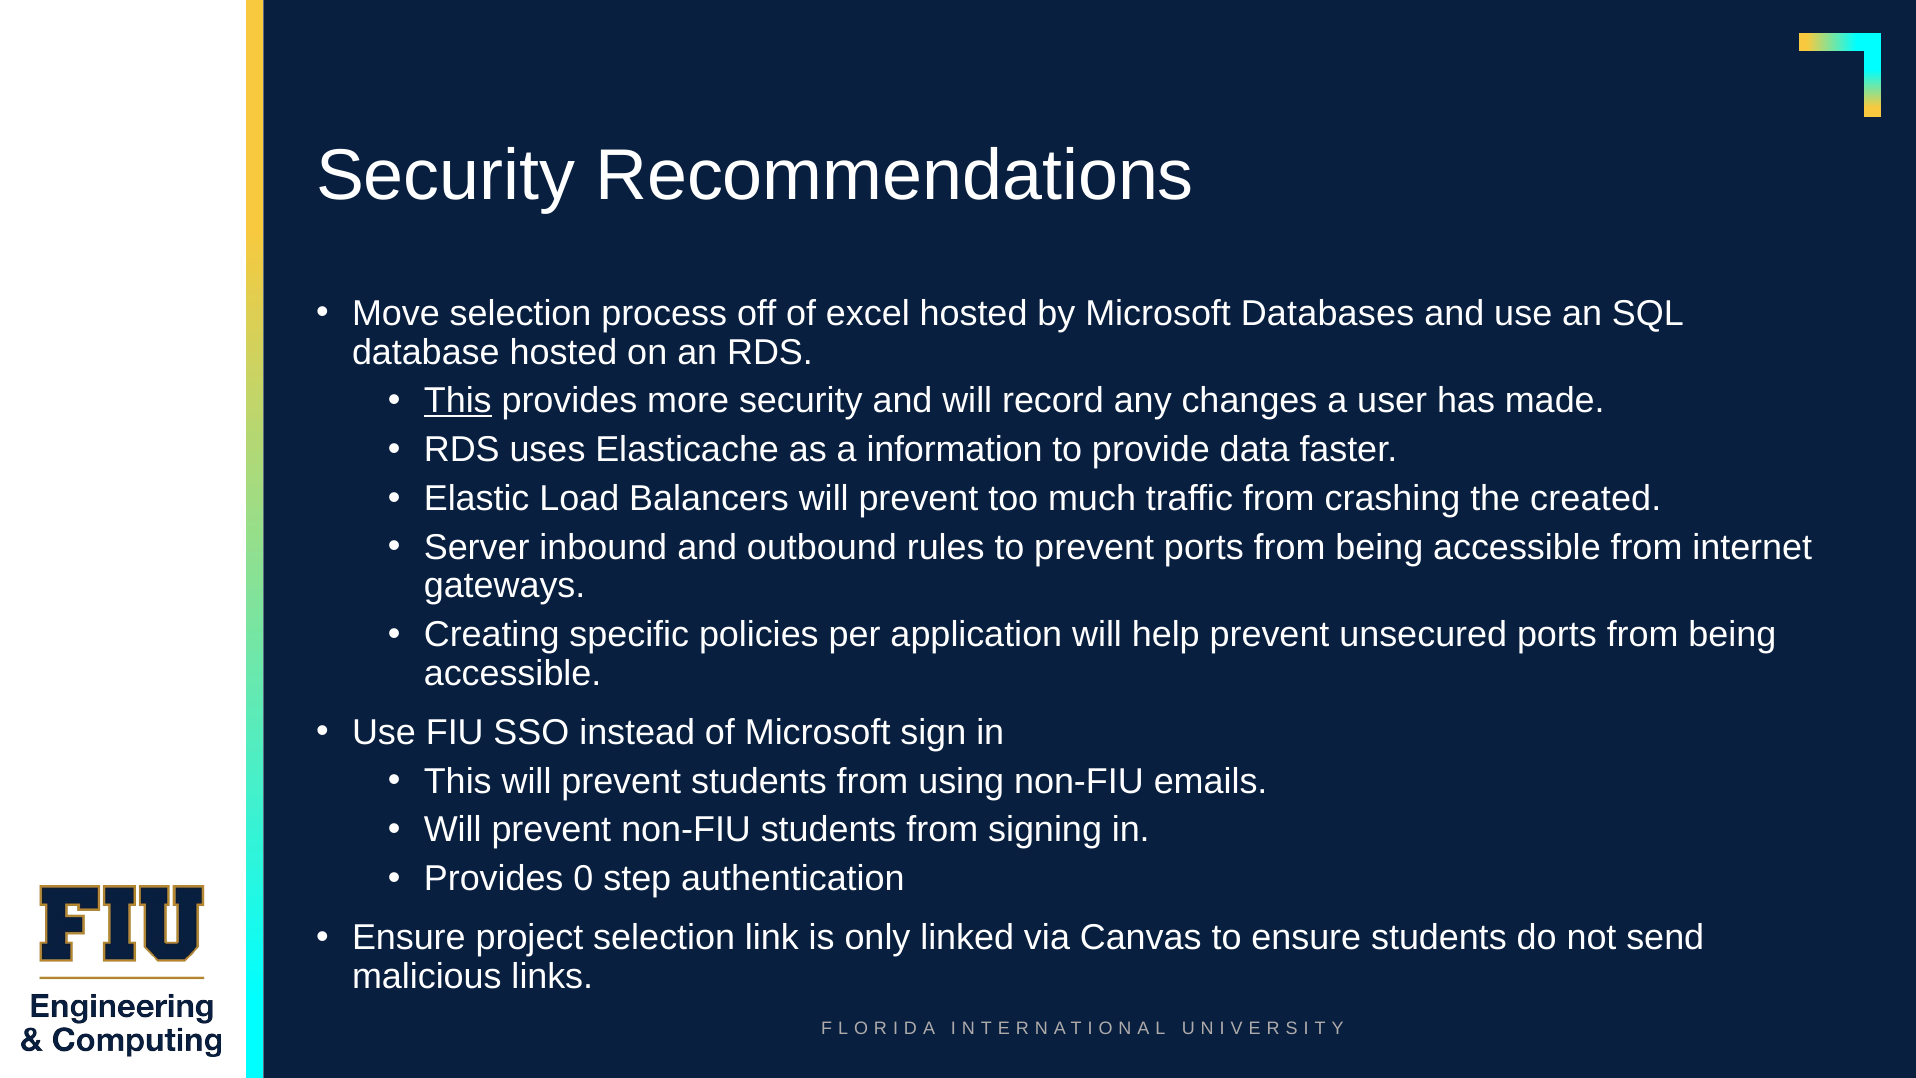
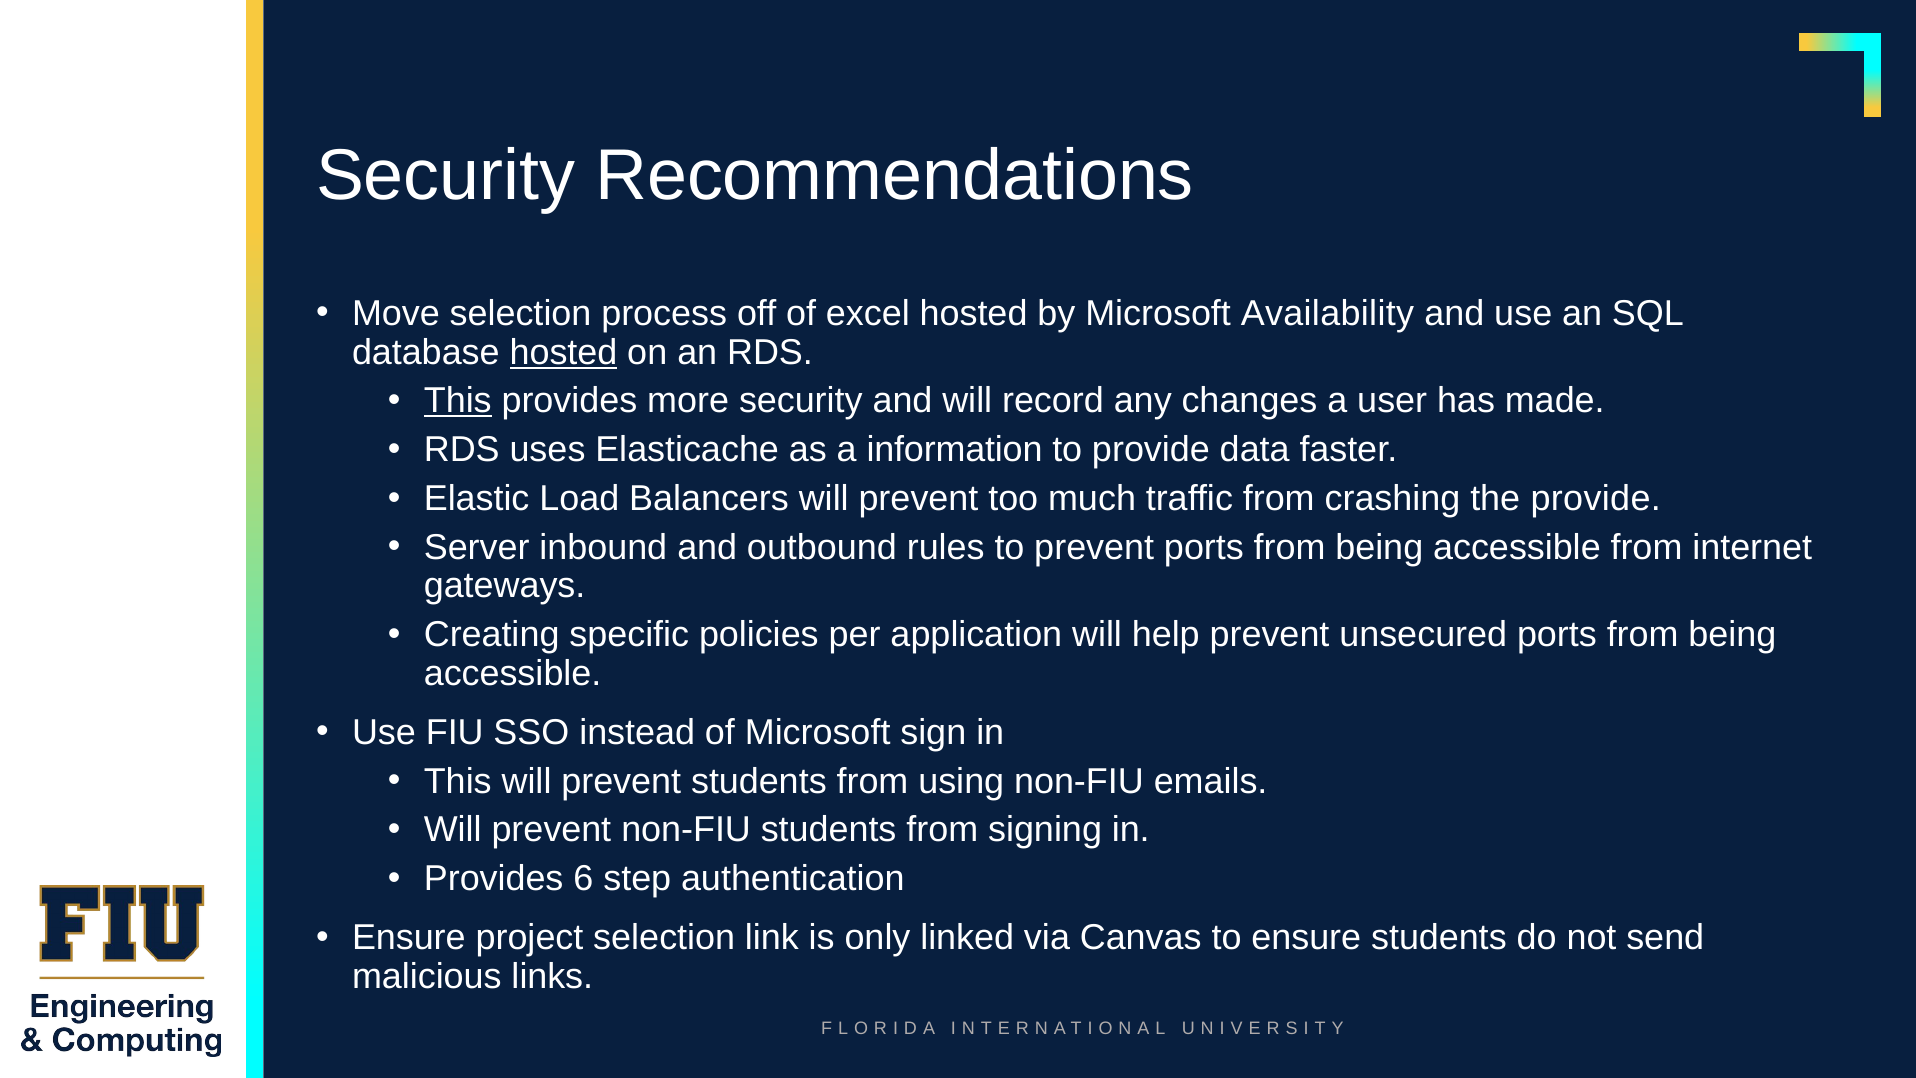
Databases: Databases -> Availability (1327, 313)
hosted underline: none -> present (563, 352)
the created: created -> provide (1596, 498)
0: 0 -> 6 (583, 879)
